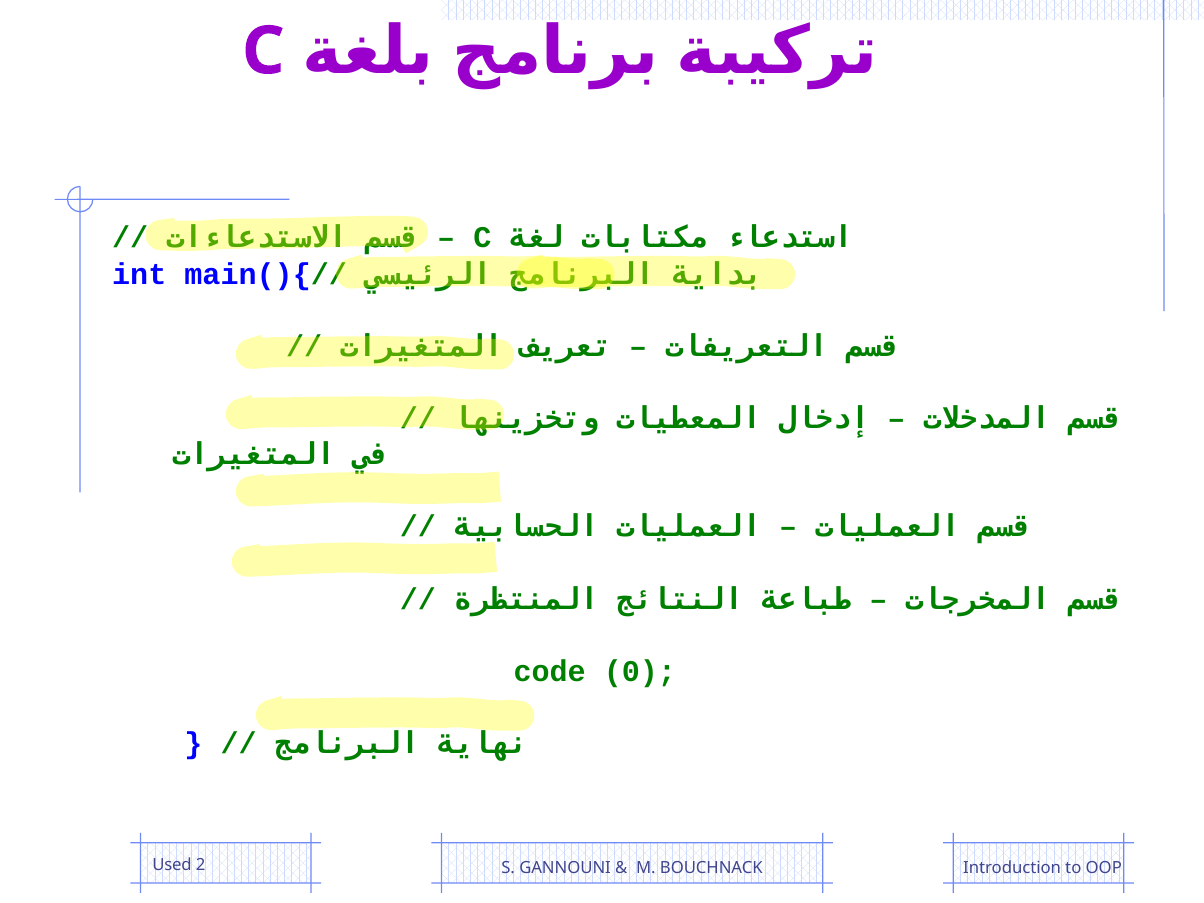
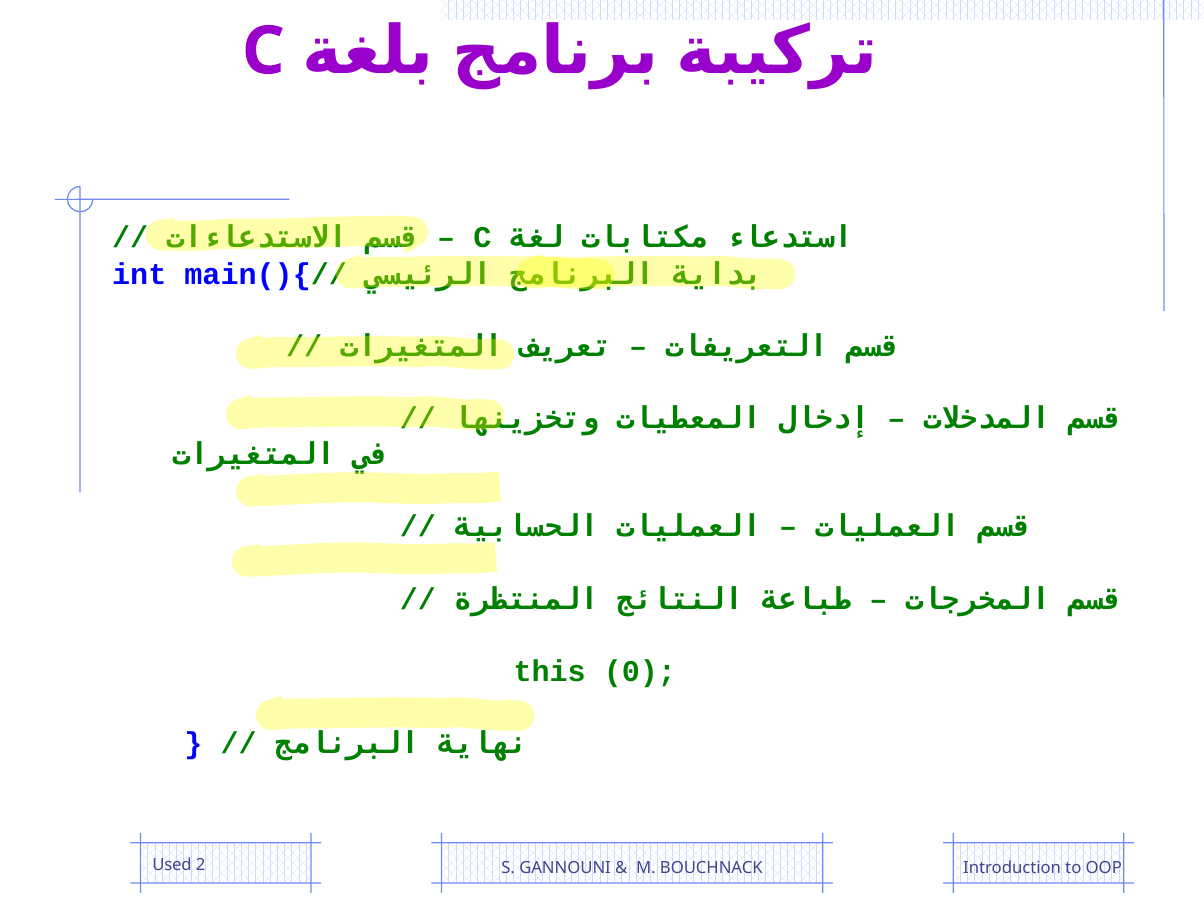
code: code -> this (550, 671)
